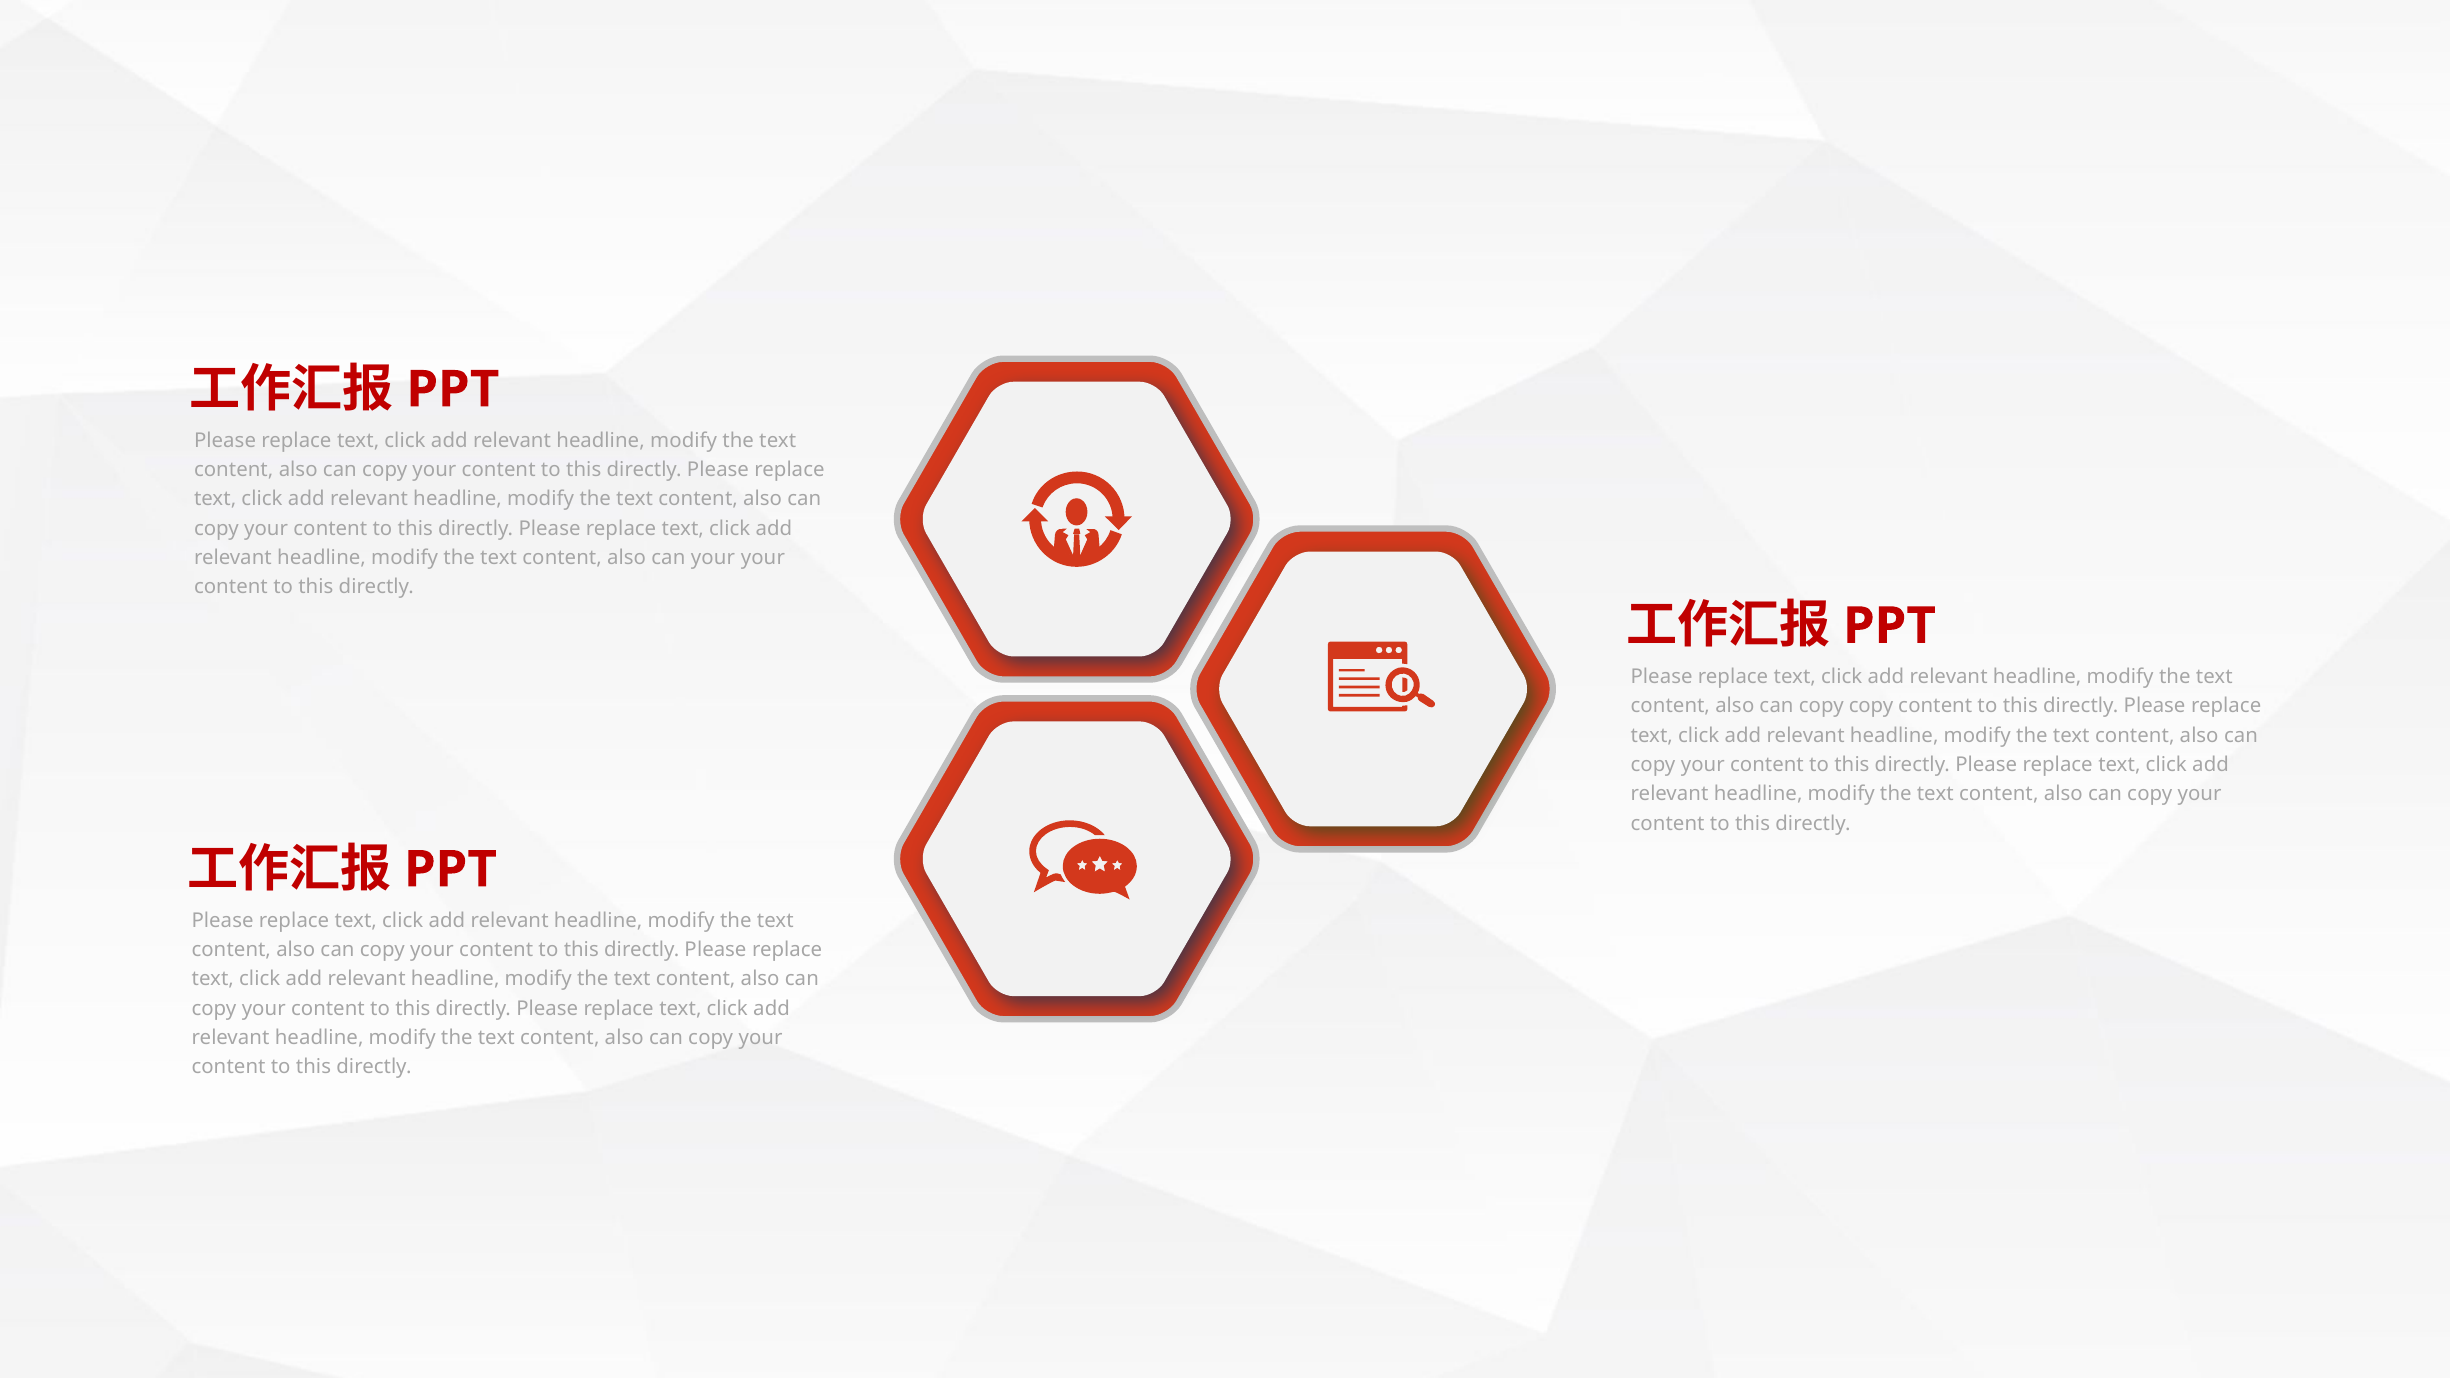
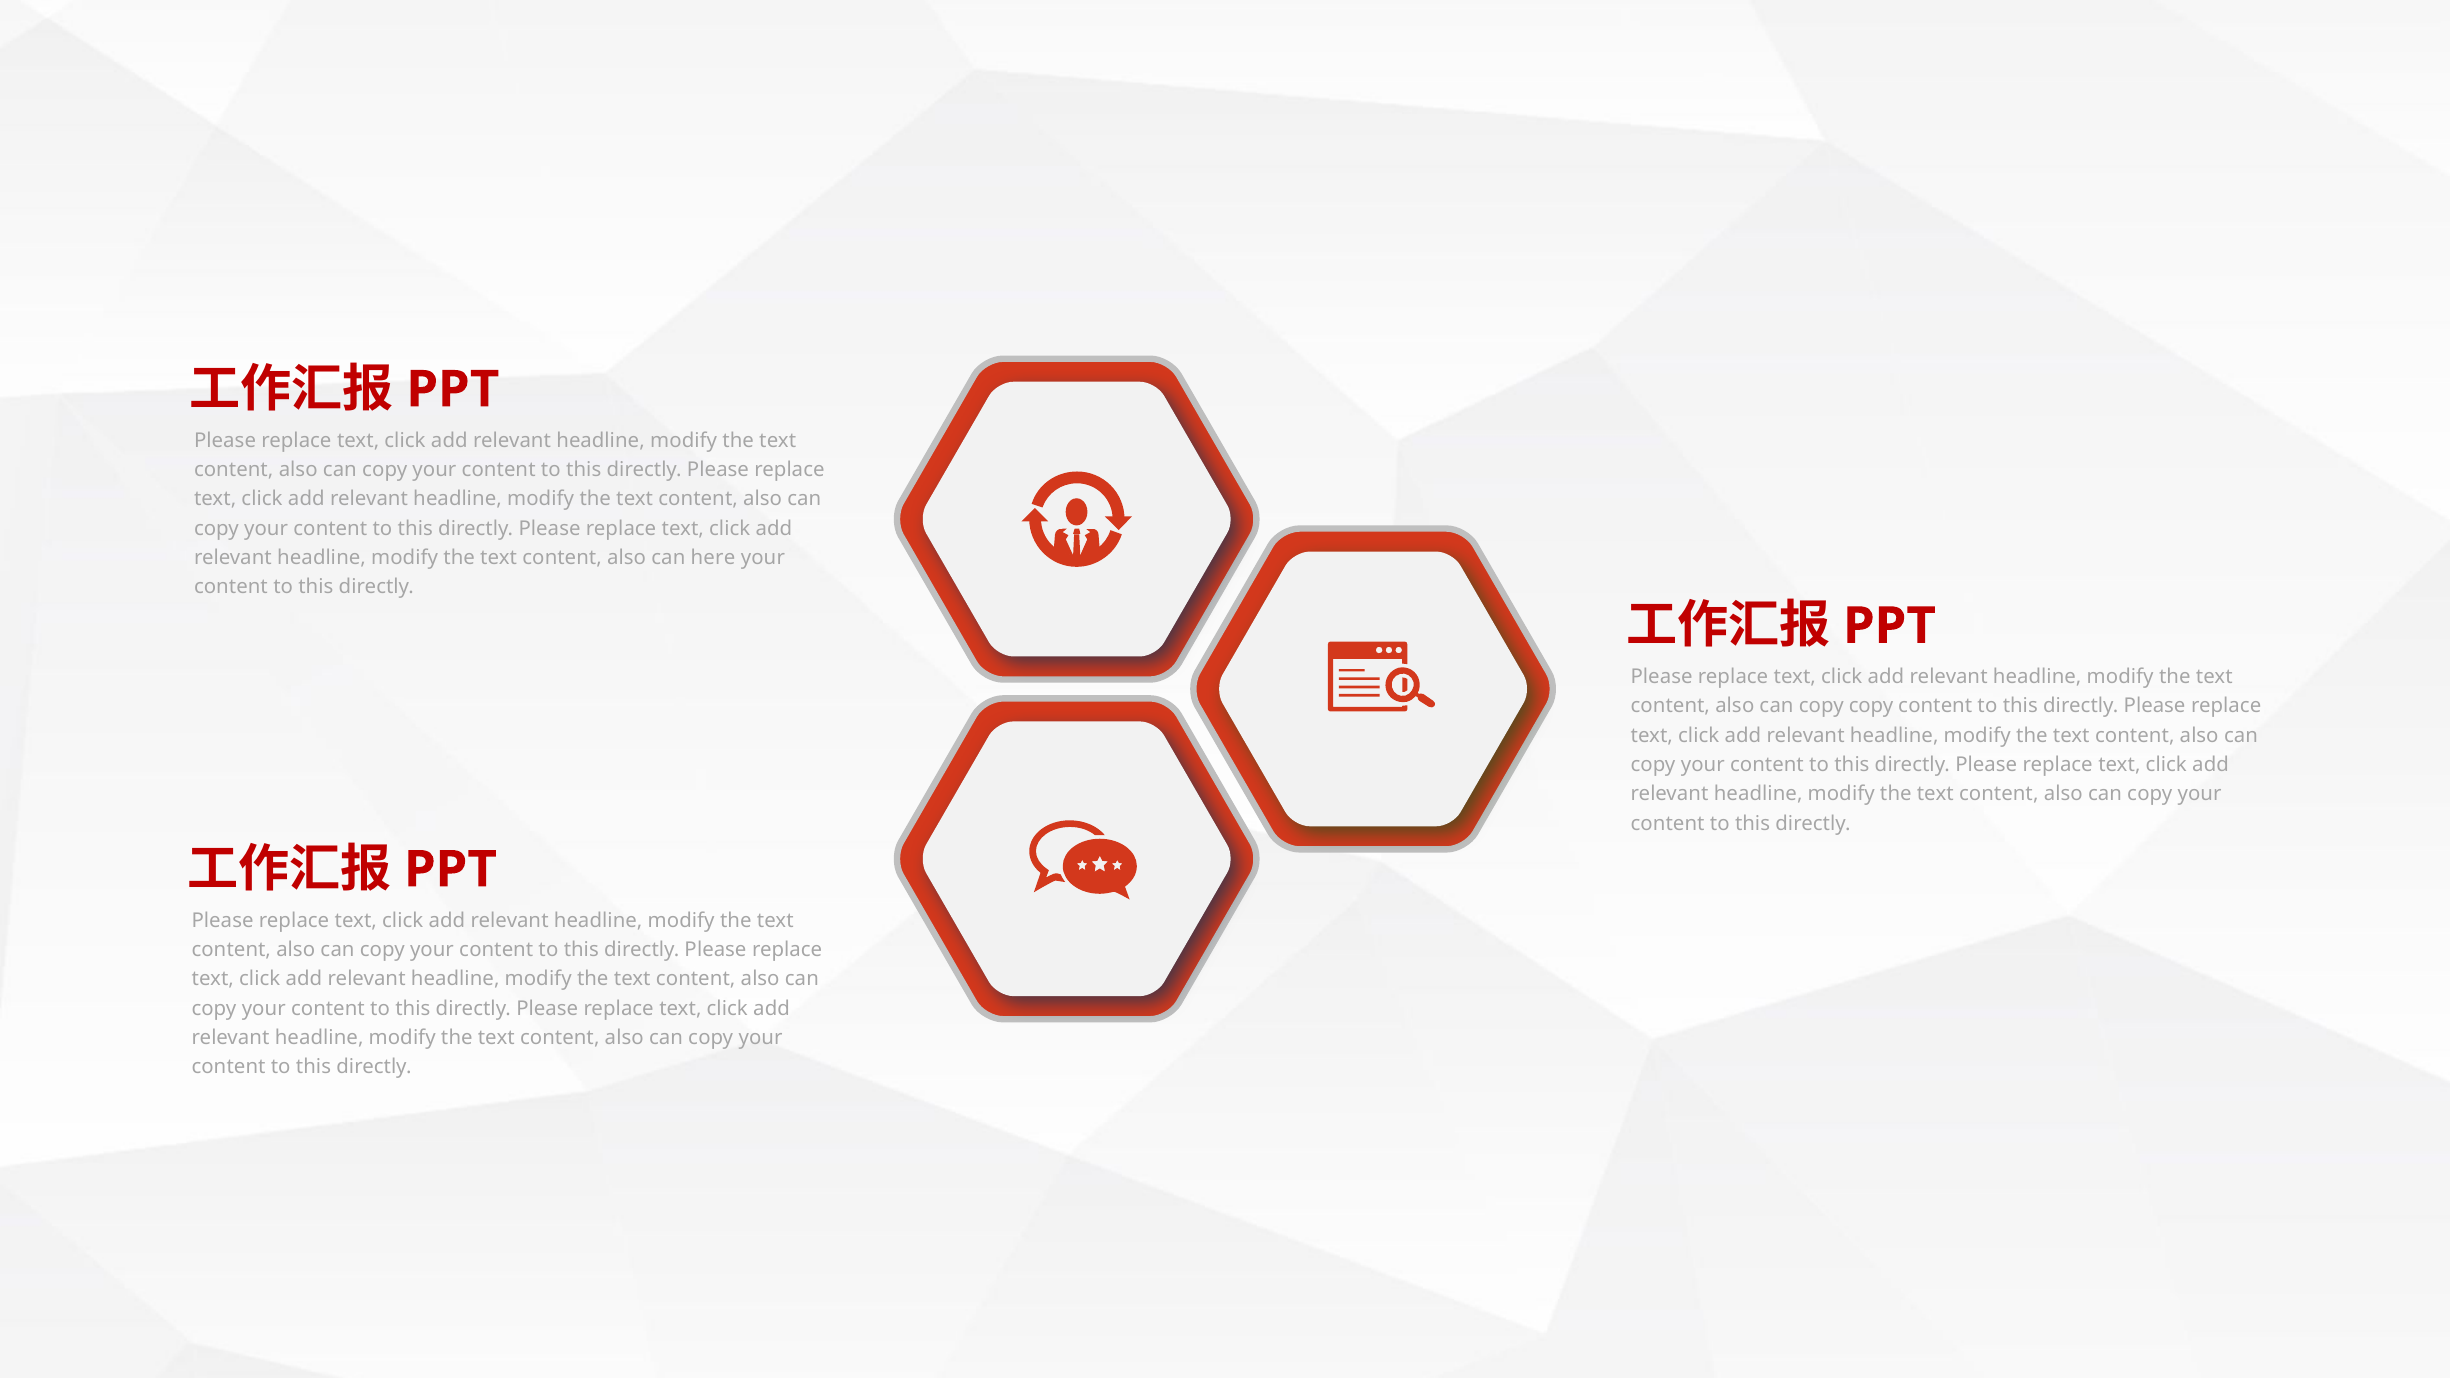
can your: your -> here (713, 558)
